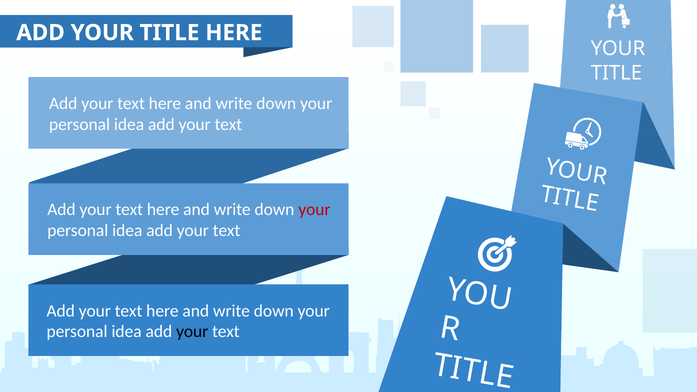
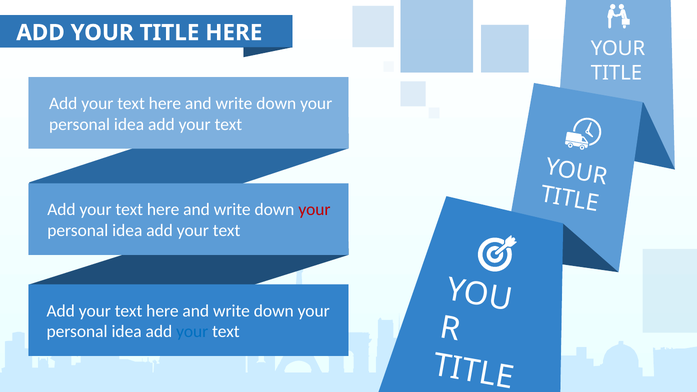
your colour: black -> blue (192, 332)
